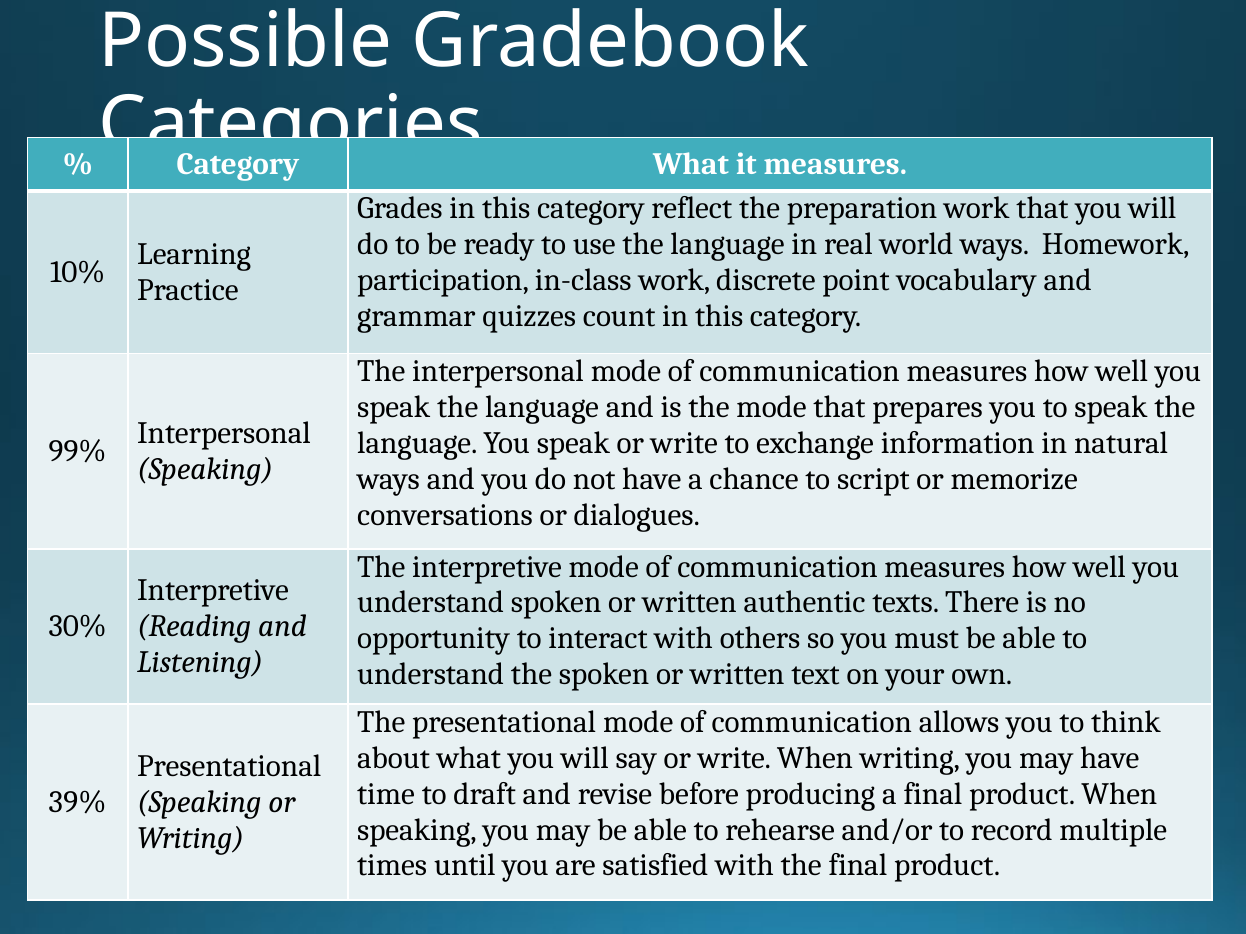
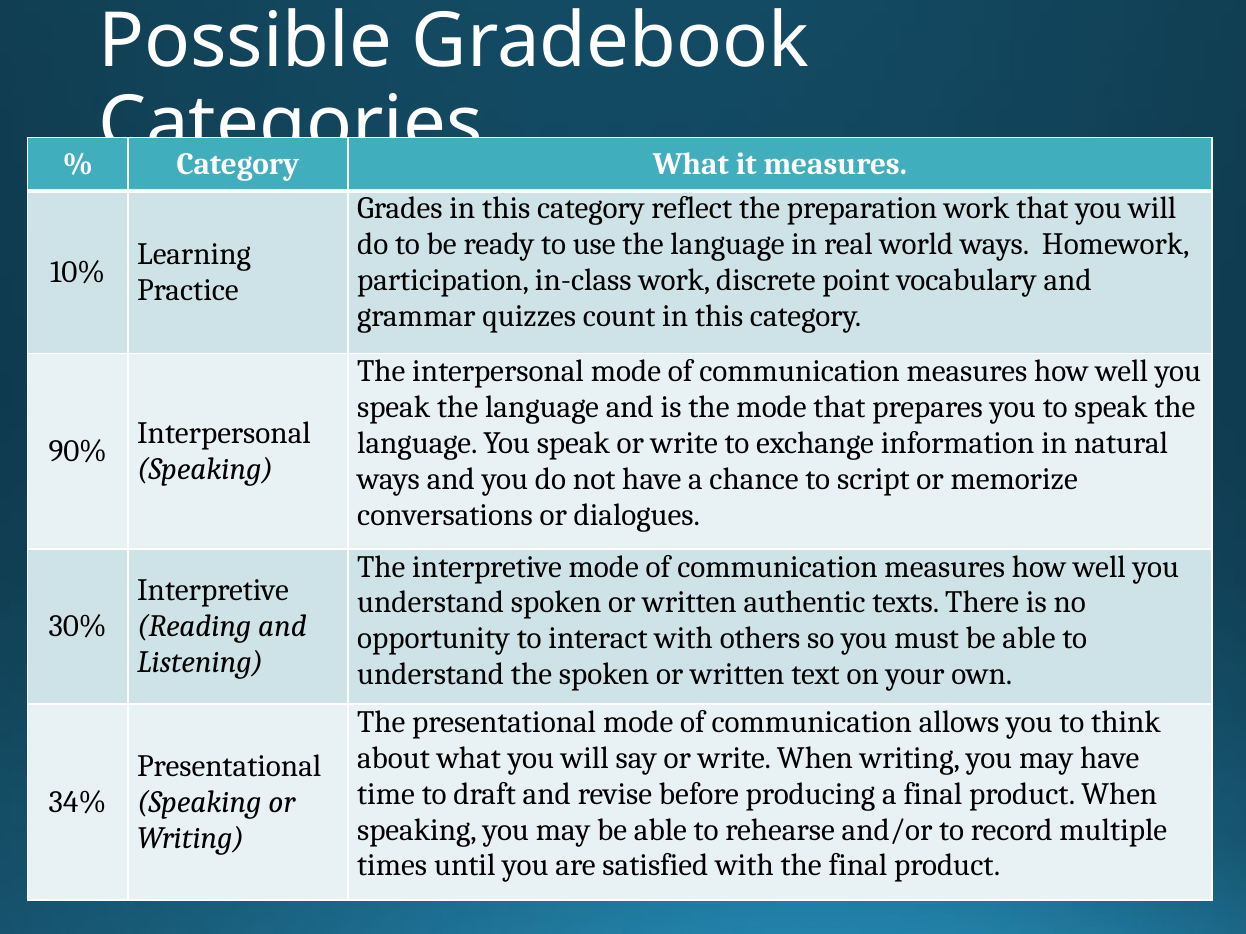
99%: 99% -> 90% (78, 451)
39%: 39% -> 34% (78, 802)
